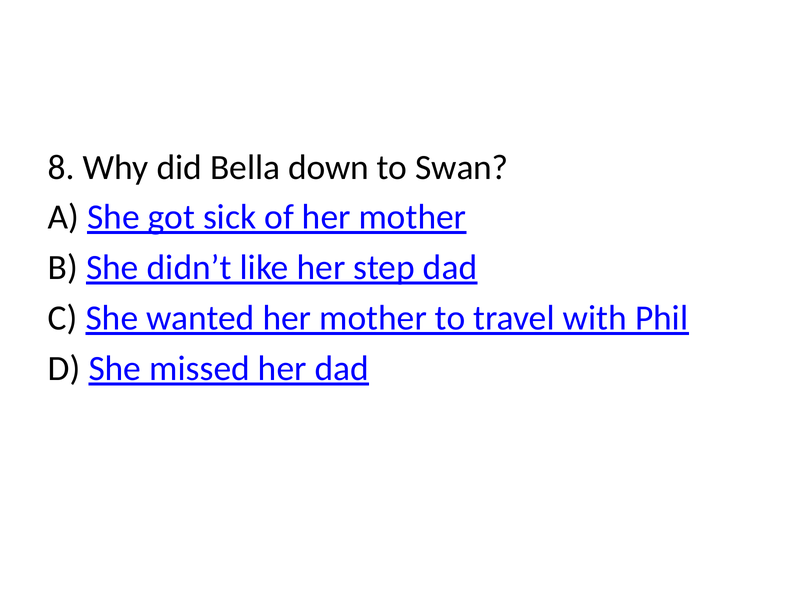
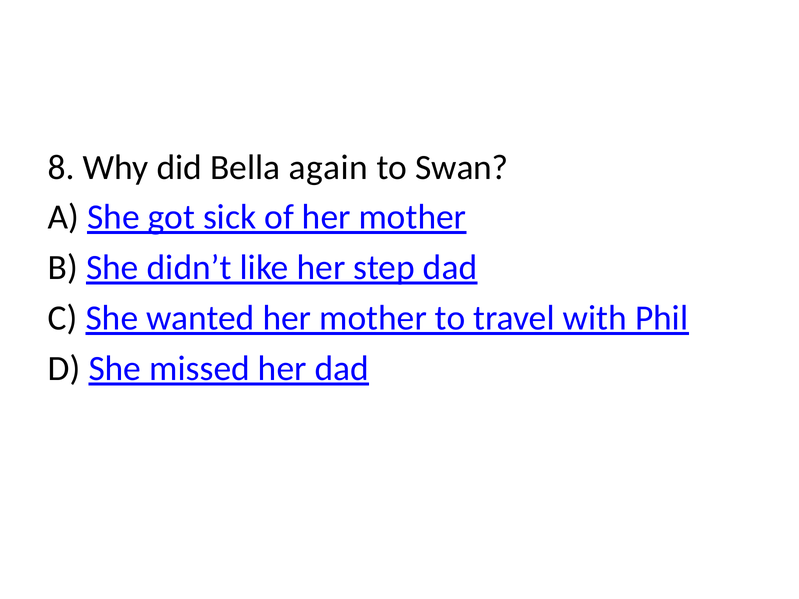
down: down -> again (328, 168)
